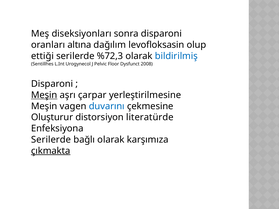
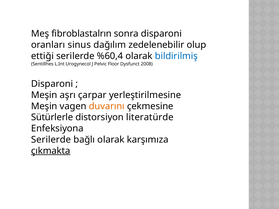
diseksiyonları: diseksiyonları -> fibroblastalrın (82, 34)
altına: altına -> sinus (79, 45)
levofloksasin: levofloksasin -> zedelenebilir (156, 45)
%72,3: %72,3 -> %60,4 (110, 56)
Meşin underline: present -> none (44, 95)
duvarını colour: blue -> orange (107, 106)
Oluşturur: Oluşturur -> Sütürlerle (52, 117)
